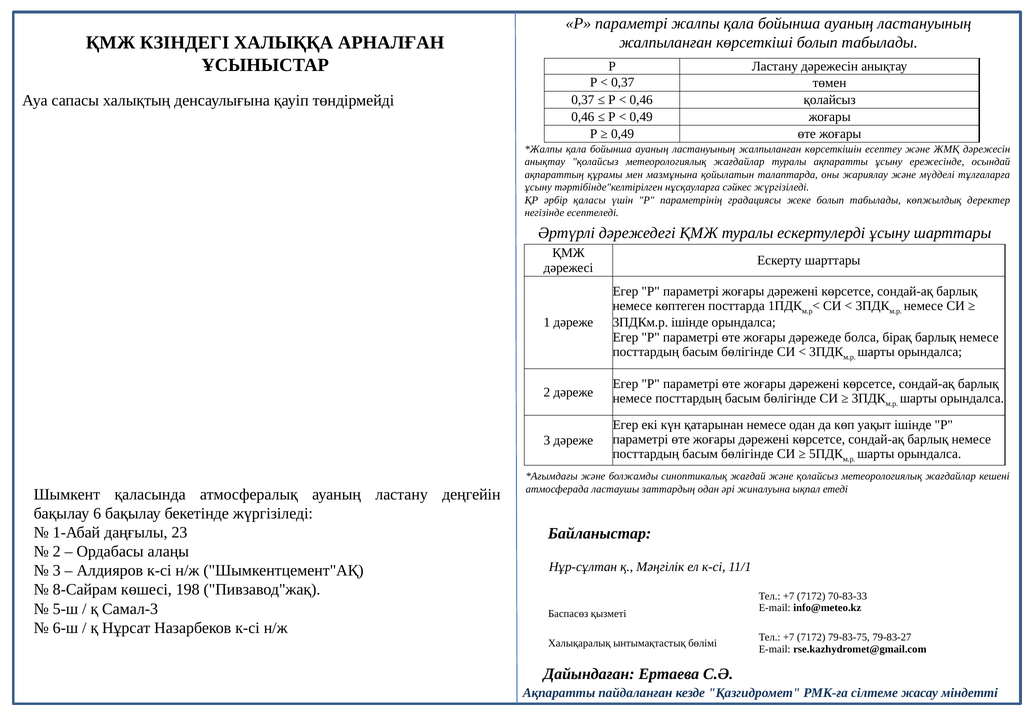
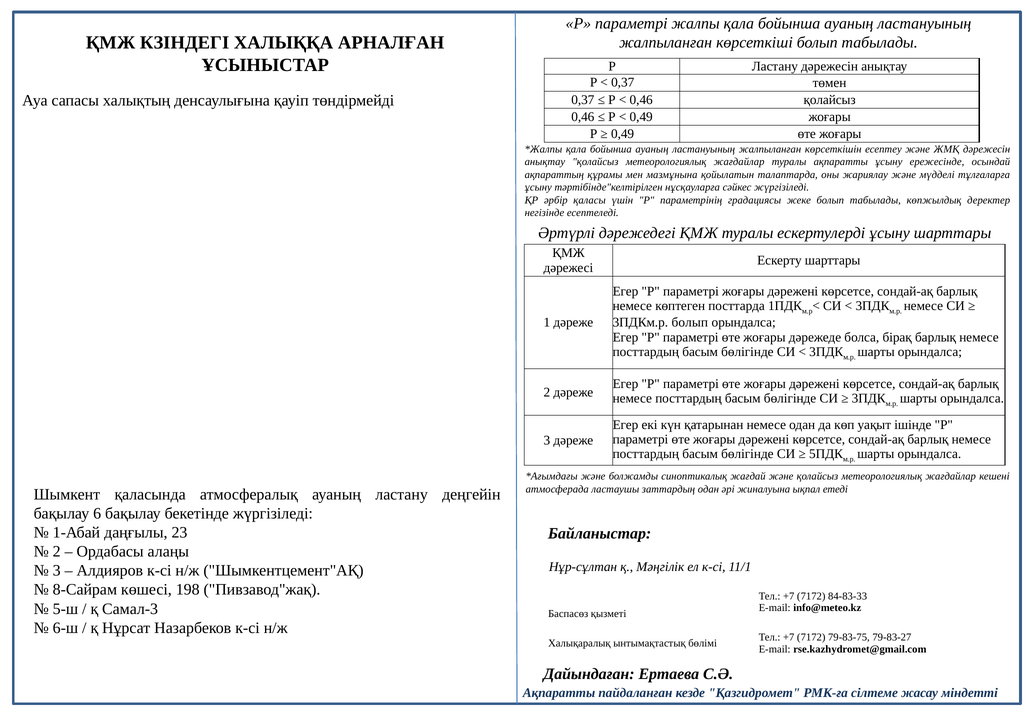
3ПДКм.р ішінде: ішінде -> болып (690, 323)
70-83-33: 70-83-33 -> 84-83-33 (848, 596)
